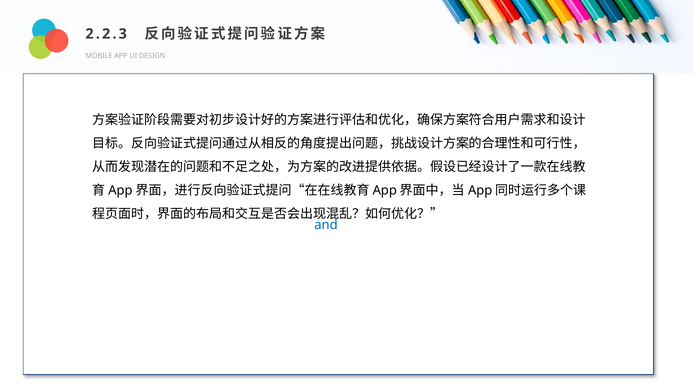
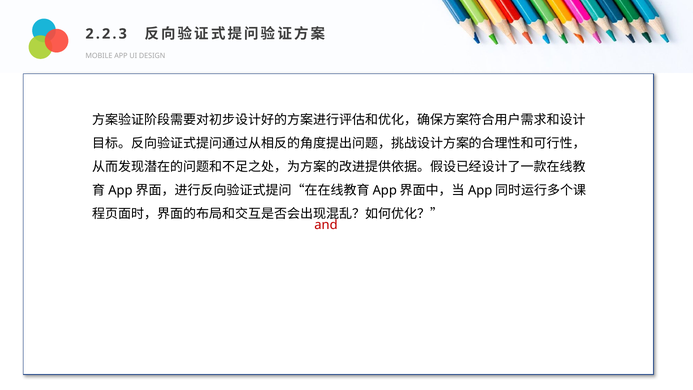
and colour: blue -> red (326, 225)
